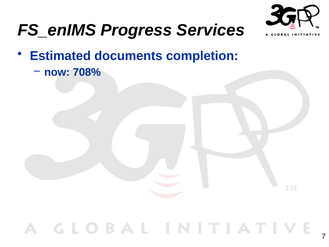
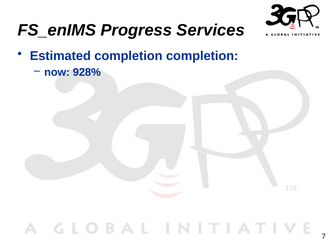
Estimated documents: documents -> completion (128, 56)
708%: 708% -> 928% (87, 72)
